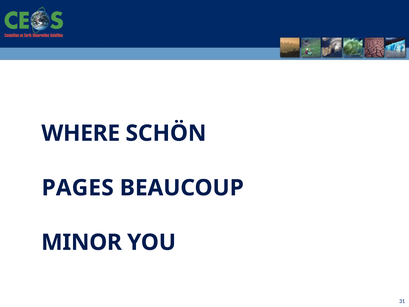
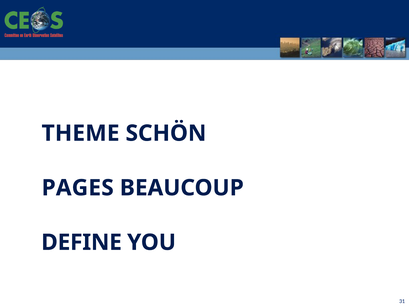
WHERE: WHERE -> THEME (81, 133)
MINOR: MINOR -> DEFINE (82, 242)
